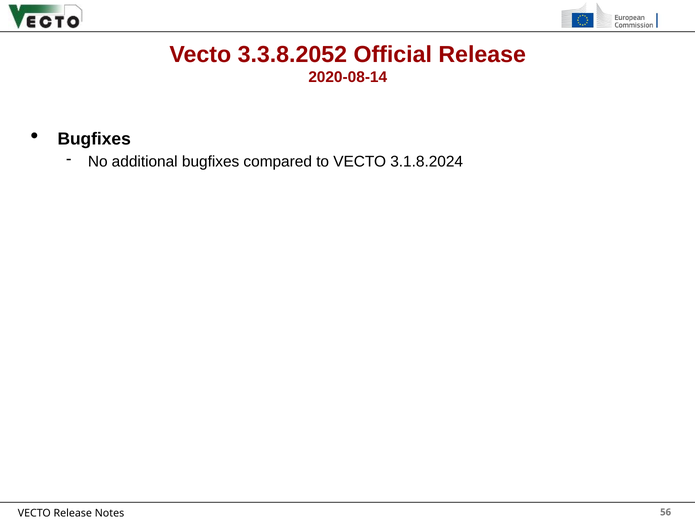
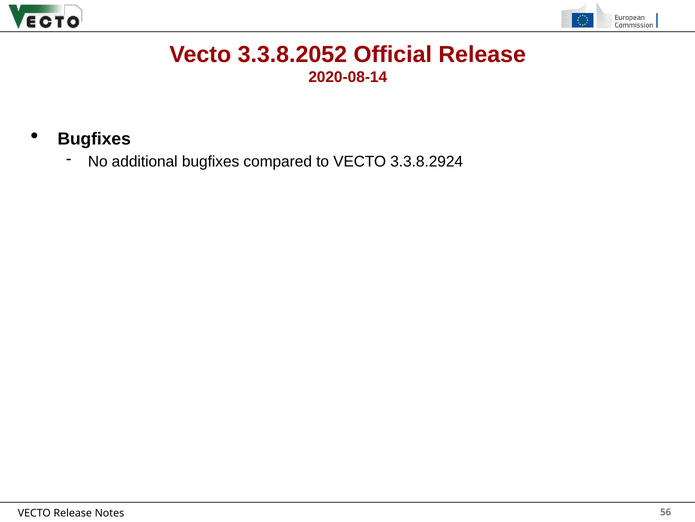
3.1.8.2024: 3.1.8.2024 -> 3.3.8.2924 (427, 161)
